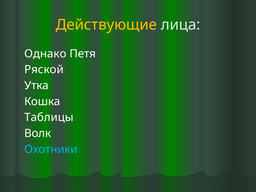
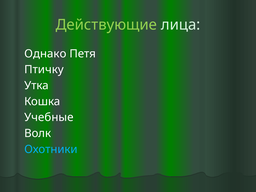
Действующие colour: yellow -> light green (106, 25)
Ряской: Ряской -> Птичку (44, 70)
Таблицы: Таблицы -> Учебные (49, 117)
